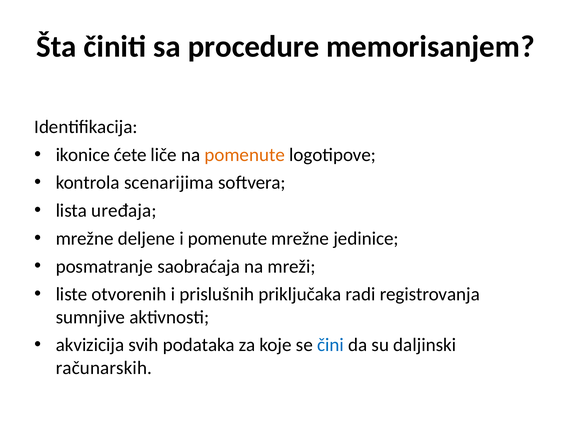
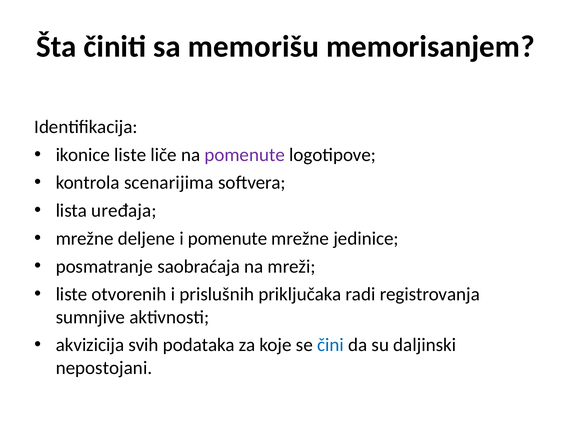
procedure: procedure -> memorišu (253, 47)
ikonice ćete: ćete -> liste (130, 155)
pomenute colour: orange -> purple (245, 155)
računarskih: računarskih -> nepostojani (104, 368)
